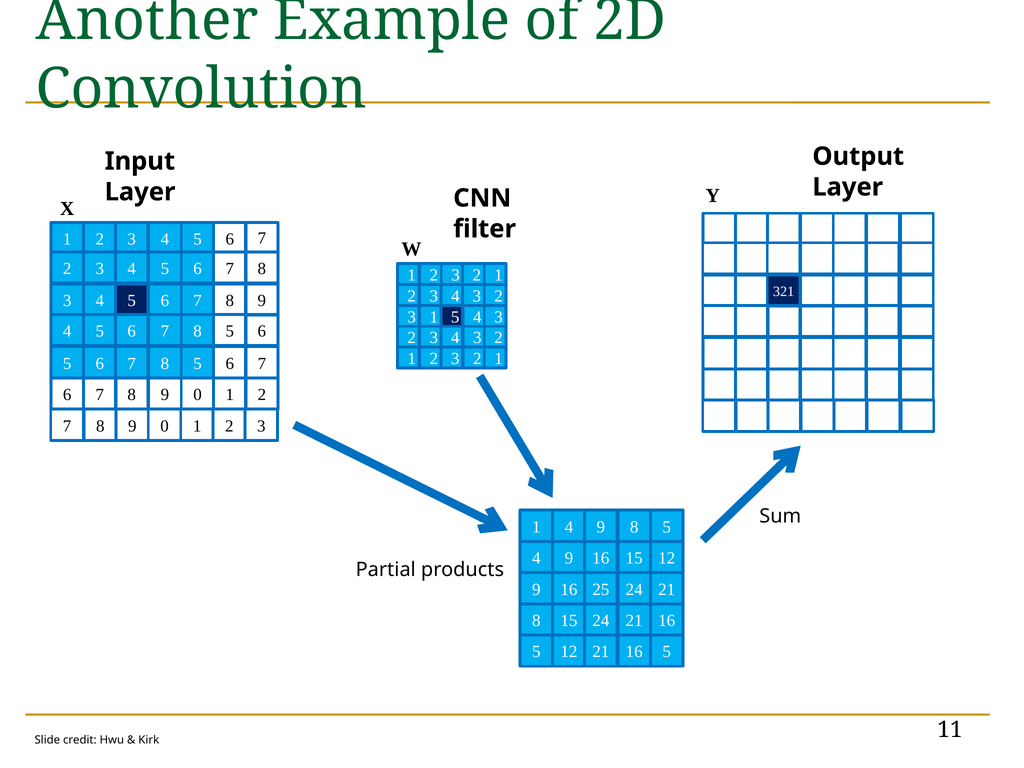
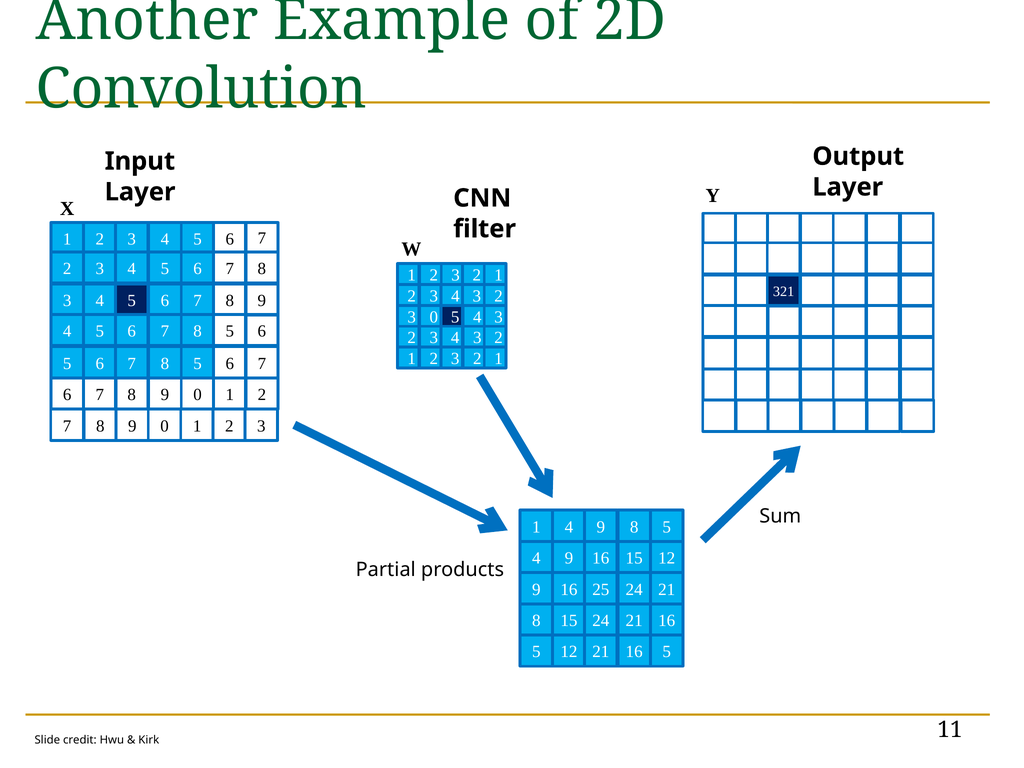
1: 1 -> 0 (434, 317)
